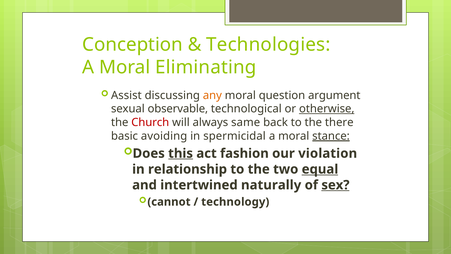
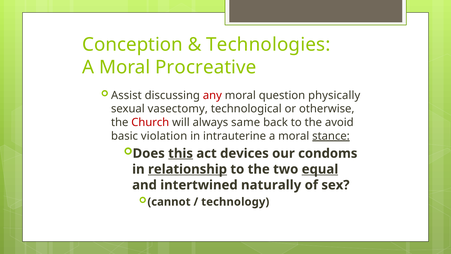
Eliminating: Eliminating -> Procreative (206, 67)
any colour: orange -> red (212, 95)
argument: argument -> physically (334, 95)
observable: observable -> vasectomy (178, 109)
otherwise underline: present -> none (327, 109)
there: there -> avoid (339, 122)
avoiding: avoiding -> violation (164, 136)
spermicidal: spermicidal -> intrauterine (235, 136)
fashion: fashion -> devices (244, 153)
violation: violation -> condoms (328, 153)
relationship underline: none -> present (188, 169)
sex underline: present -> none (335, 185)
